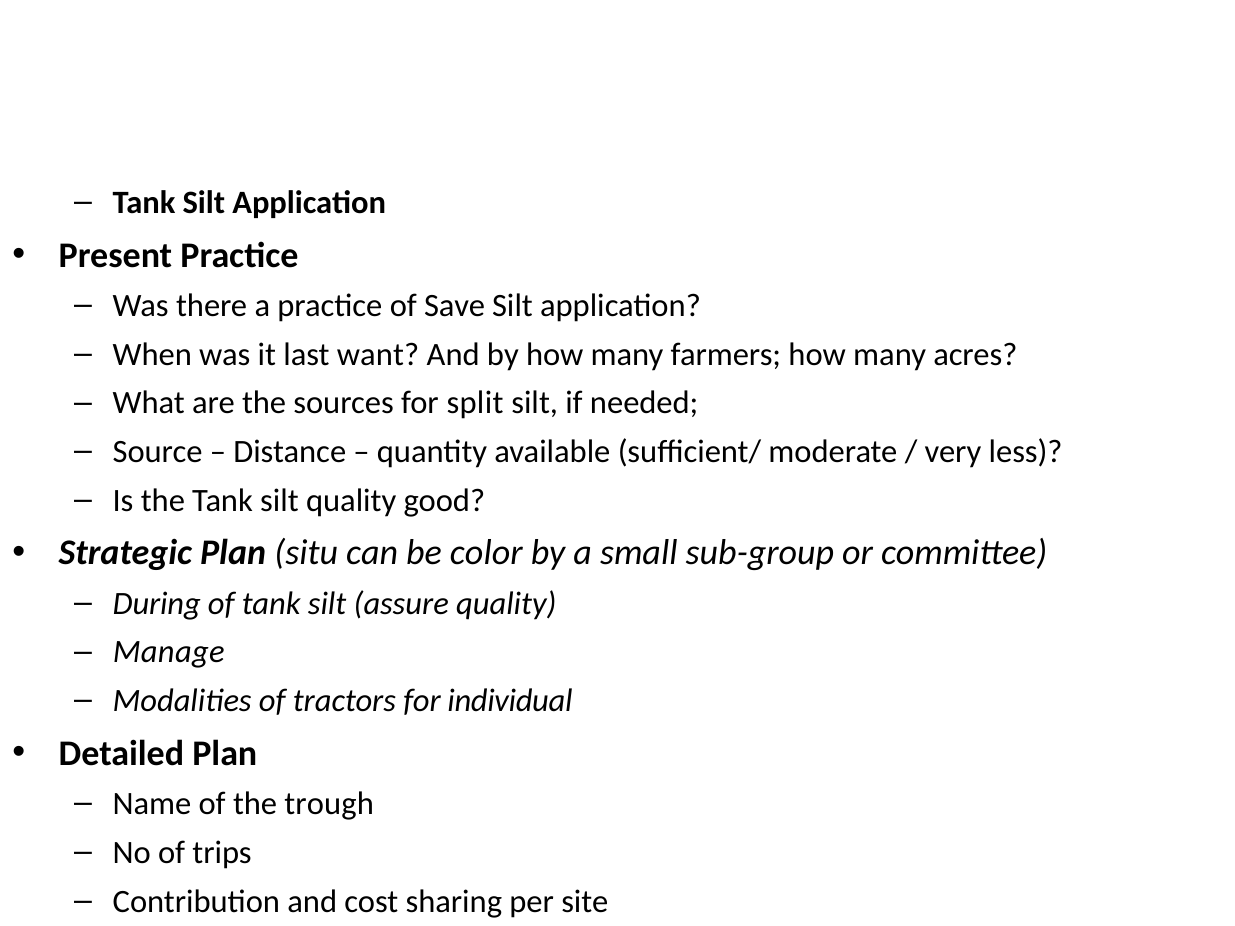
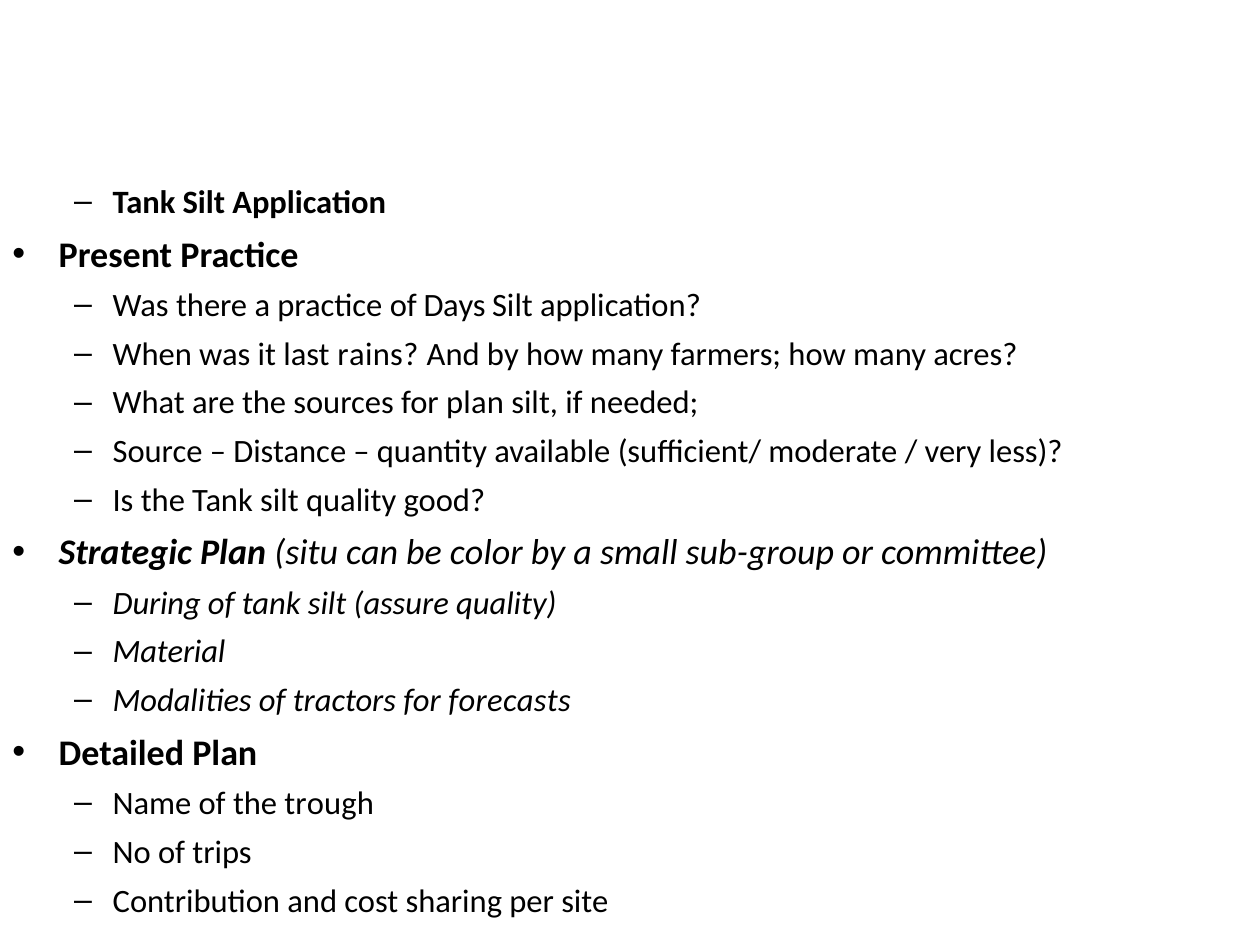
Save: Save -> Days (455, 306)
want: want -> rains (378, 355)
for split: split -> plan (475, 403)
Manage: Manage -> Material (169, 652)
individual: individual -> forecasts (510, 701)
